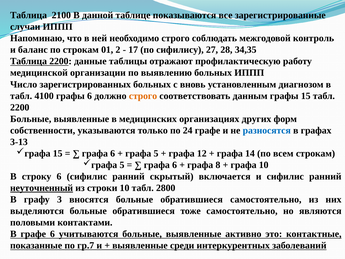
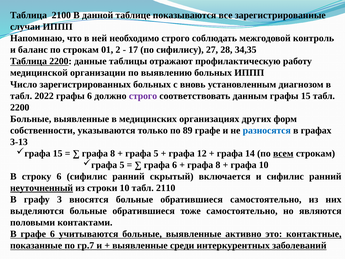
4100: 4100 -> 2022 (44, 96)
строго colour: orange -> purple (143, 96)
24: 24 -> 89 (188, 130)
6: 6 -> 8 (113, 153)
всем underline: none -> present (283, 153)
2800: 2800 -> 2110 (166, 188)
